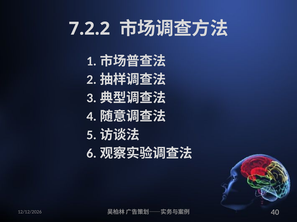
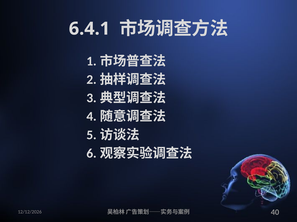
7.2.2: 7.2.2 -> 6.4.1 (89, 29)
